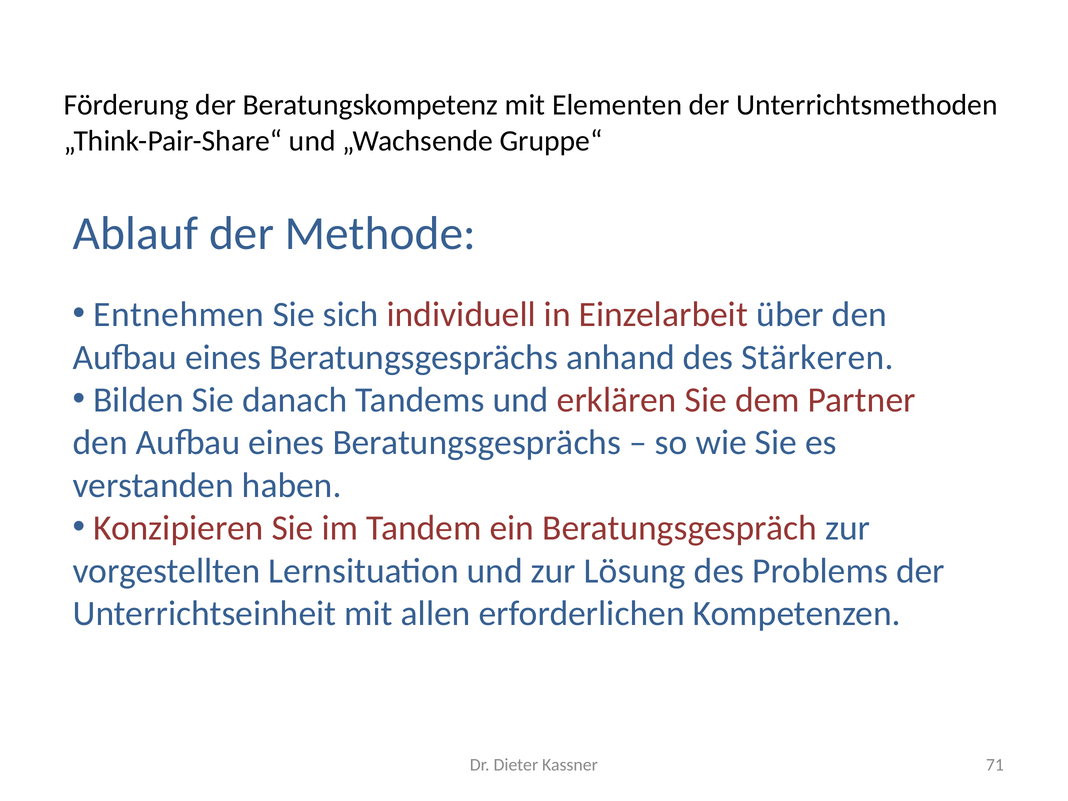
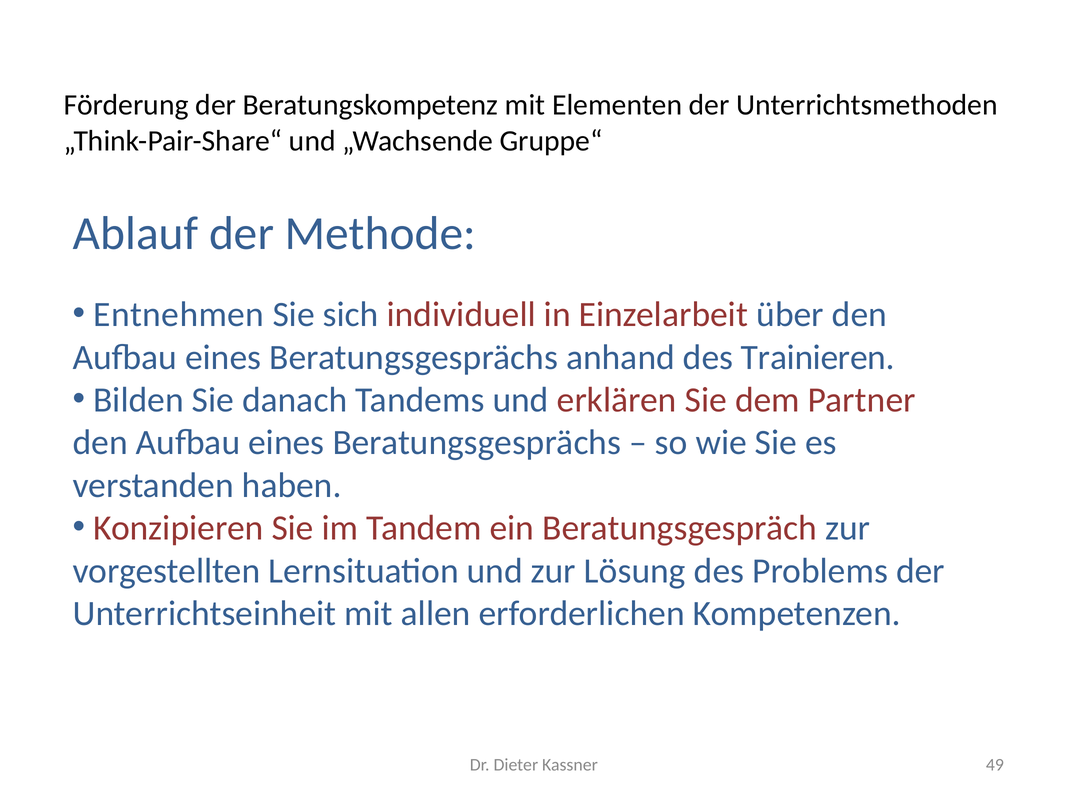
Stärkeren: Stärkeren -> Trainieren (818, 357)
71: 71 -> 49 (995, 765)
